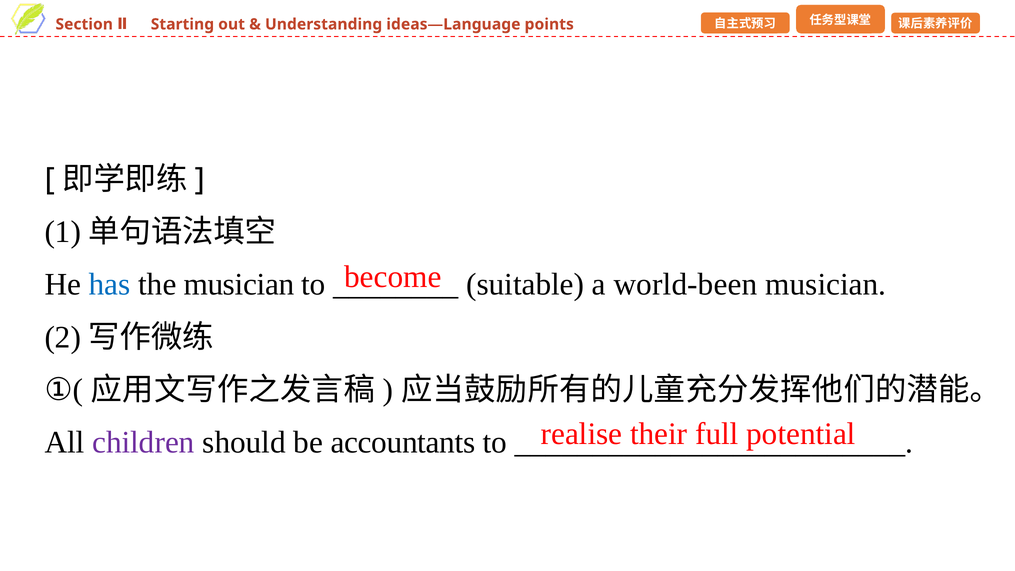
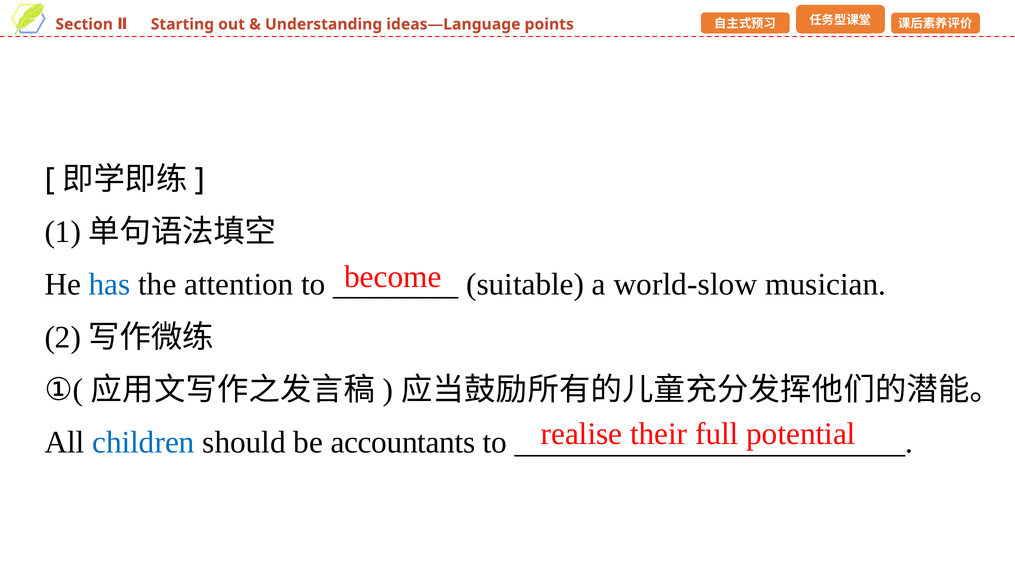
the musician: musician -> attention (239, 285)
world-been: world-been -> world-slow (685, 285)
children colour: purple -> blue (143, 442)
